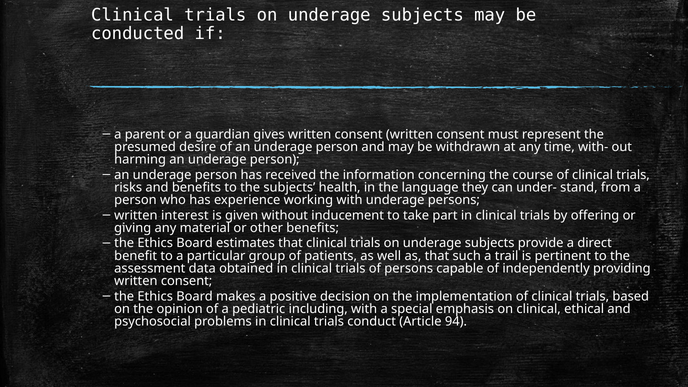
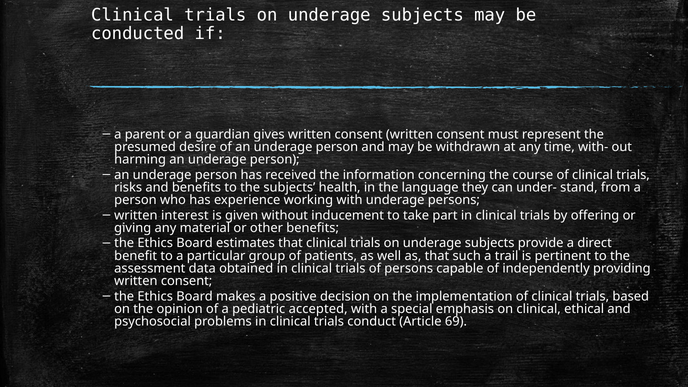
including: including -> accepted (318, 309)
94: 94 -> 69 (456, 321)
